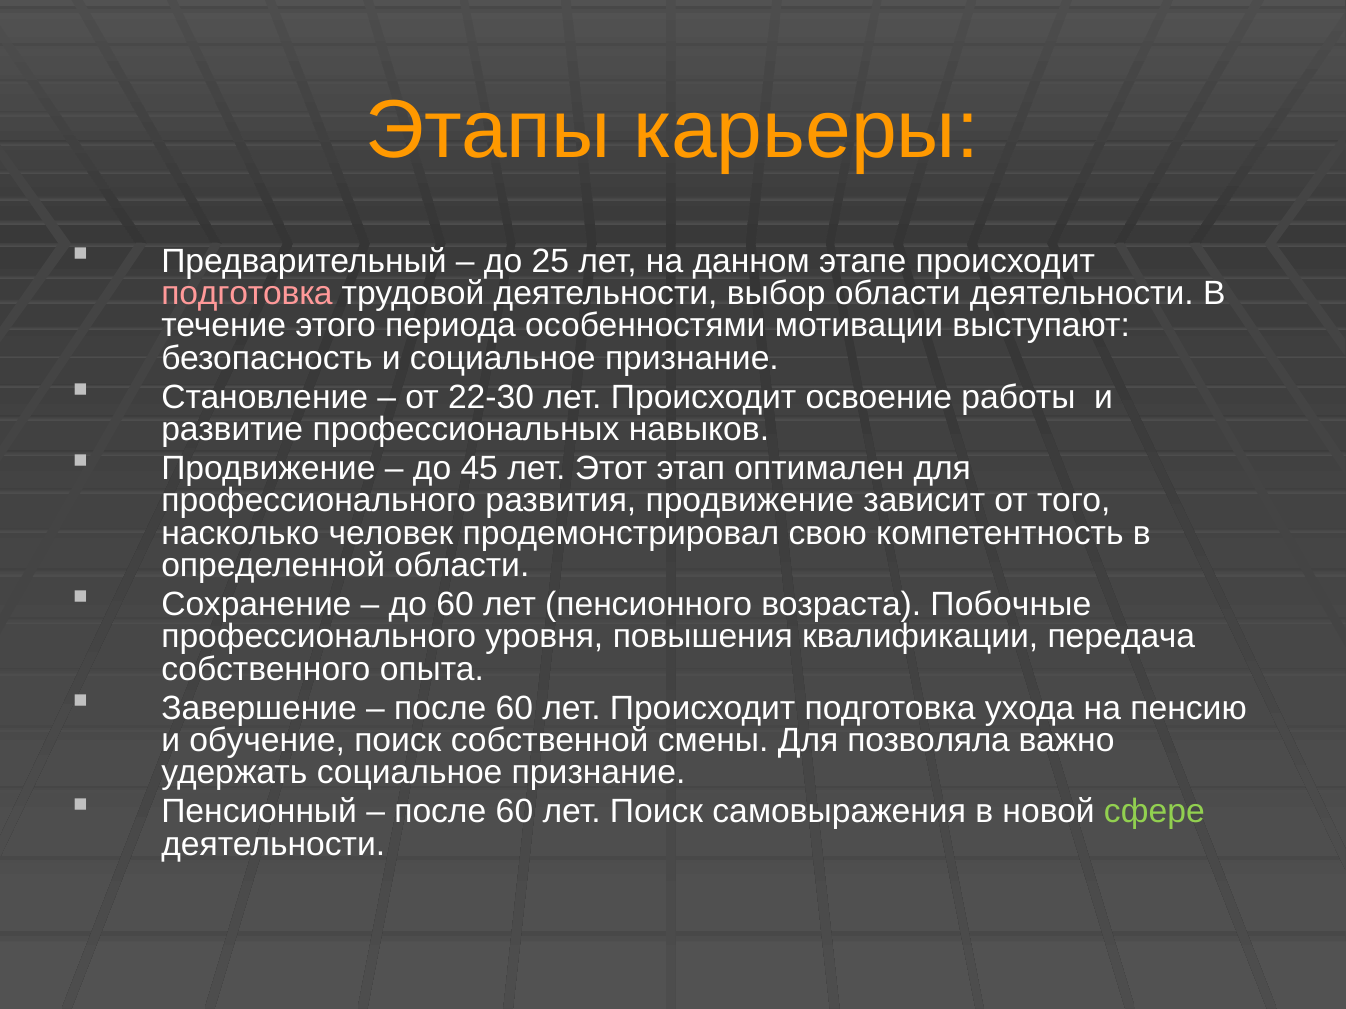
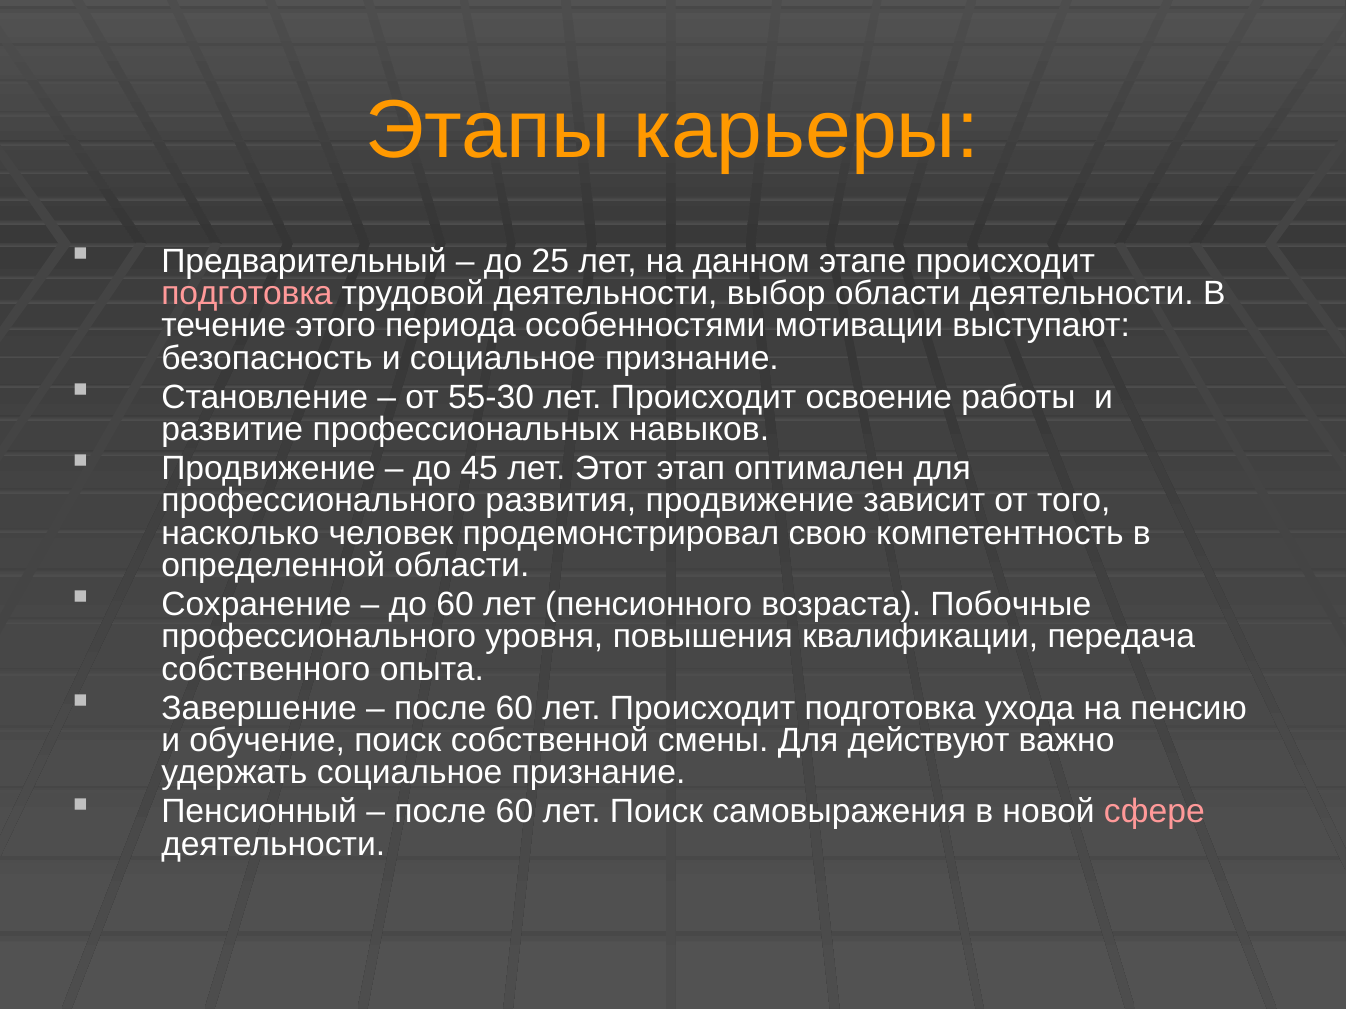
22-30: 22-30 -> 55-30 (491, 397)
позволяла: позволяла -> действуют (929, 741)
сфере colour: light green -> pink (1154, 812)
